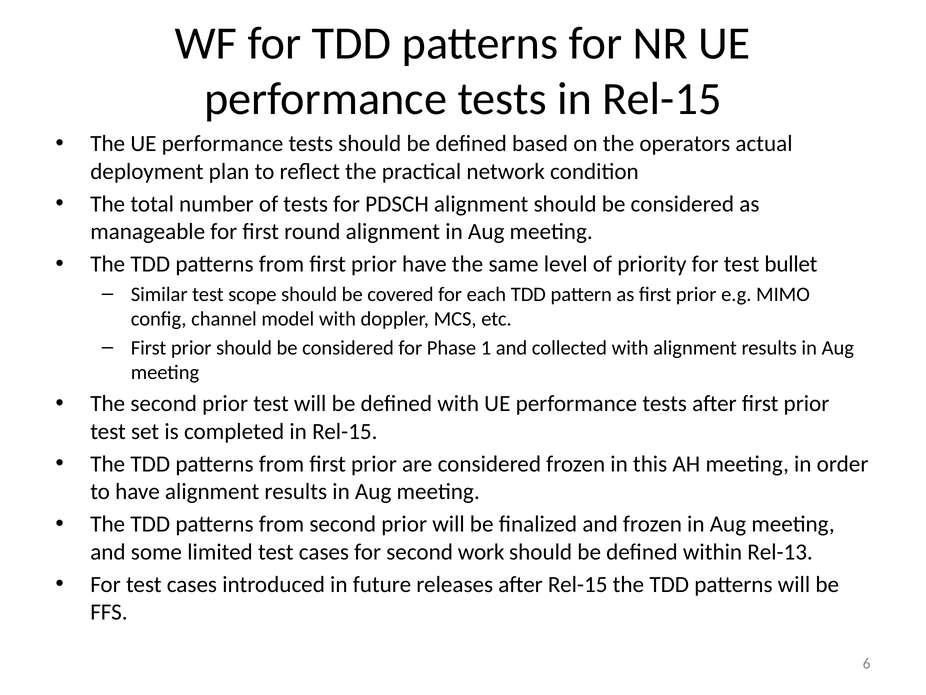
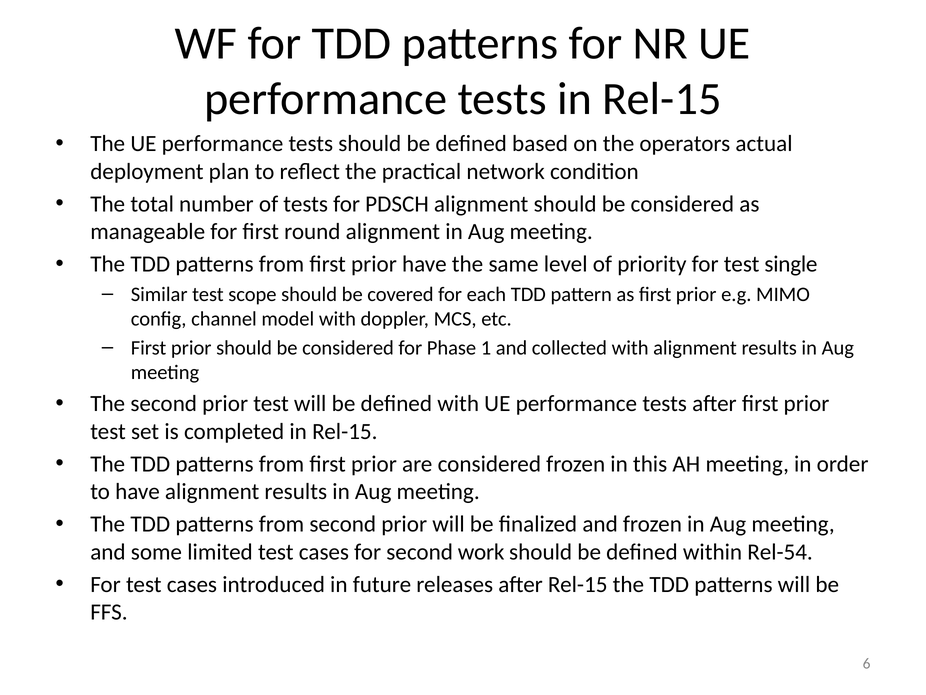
bullet: bullet -> single (791, 264)
Rel-13: Rel-13 -> Rel-54 (780, 552)
